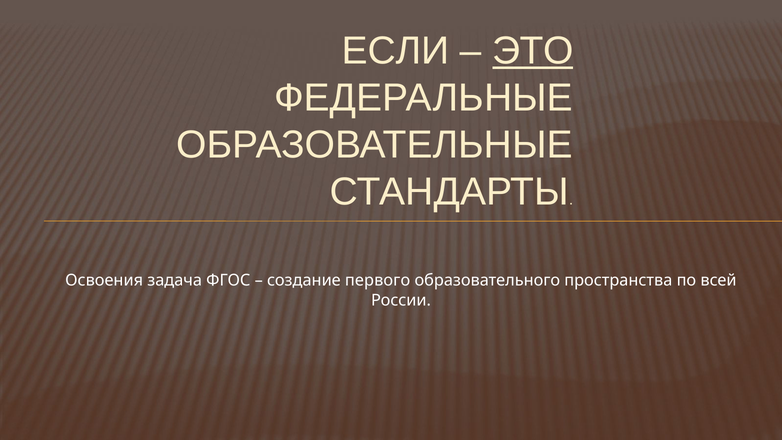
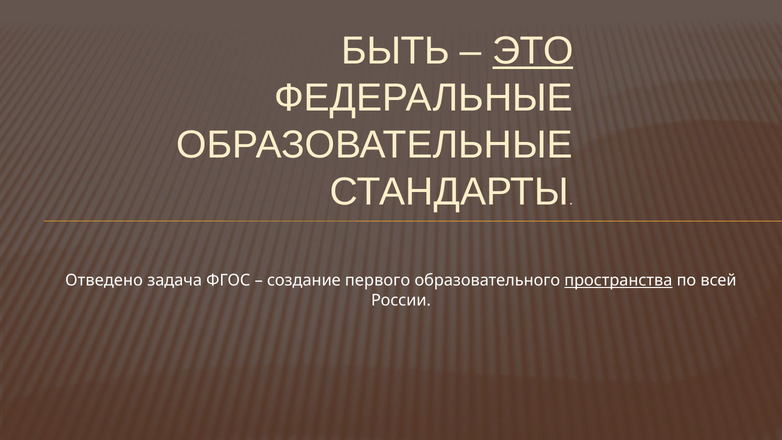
ЕСЛИ: ЕСЛИ -> БЫТЬ (396, 51)
Освоения: Освоения -> Отведено (104, 280)
пространства underline: none -> present (618, 280)
